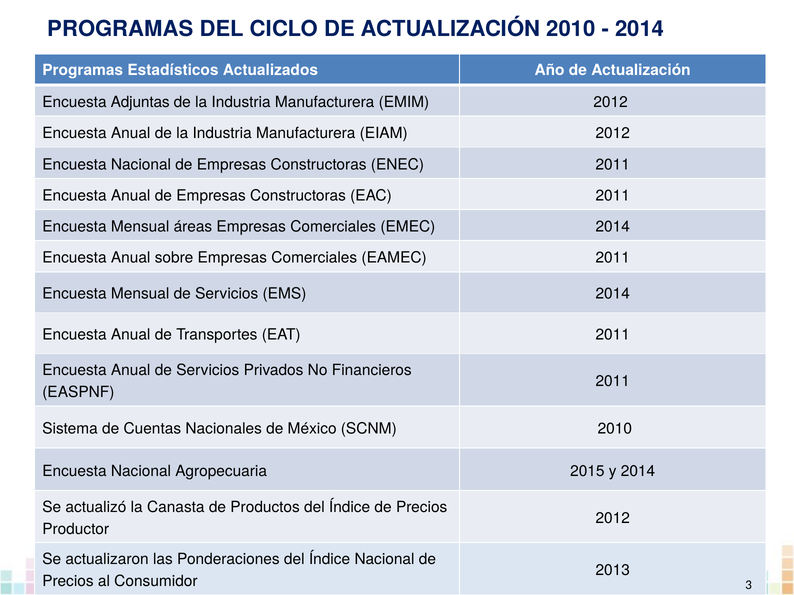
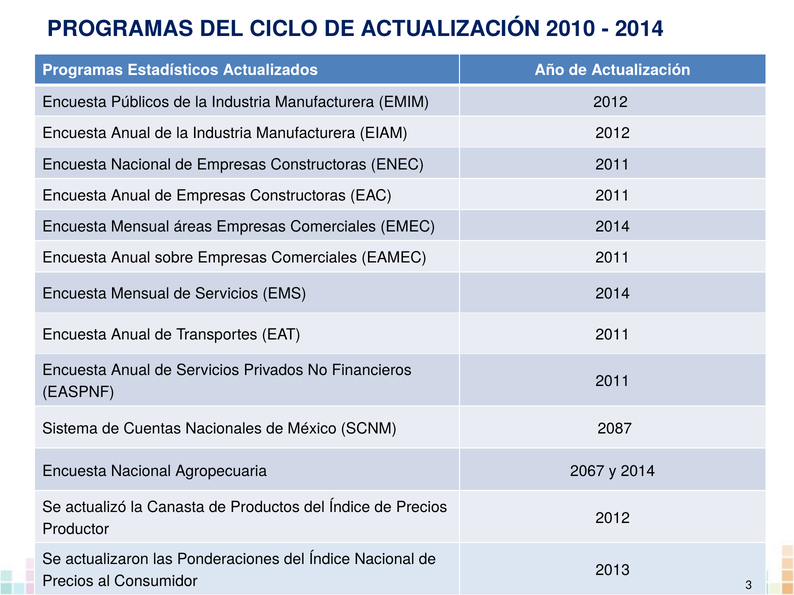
Adjuntas: Adjuntas -> Públicos (140, 102)
SCNM 2010: 2010 -> 2087 (615, 429)
2015: 2015 -> 2067 (587, 471)
